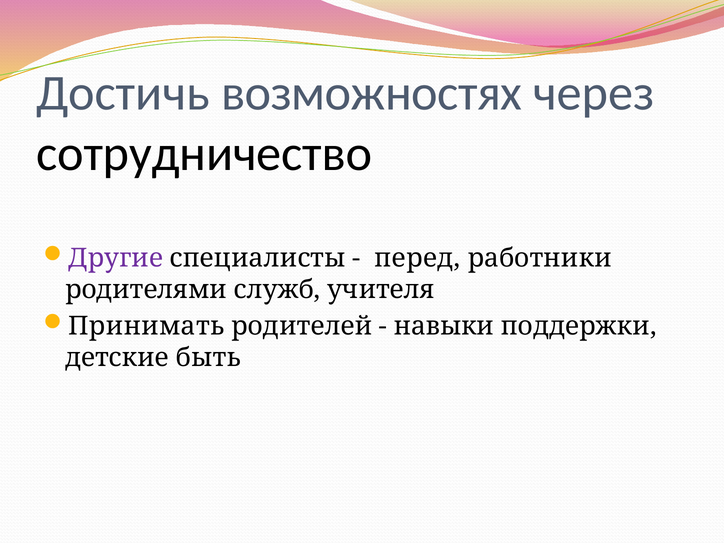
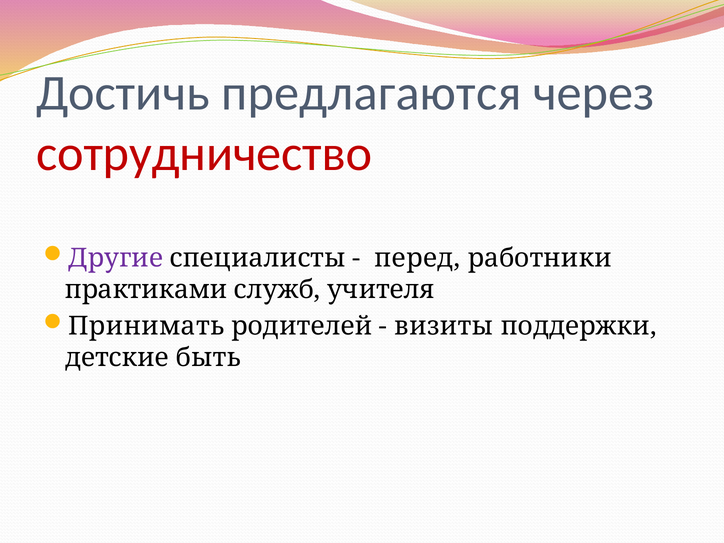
возможностях: возможностях -> предлагаются (371, 93)
сотрудничество colour: black -> red (204, 154)
родителями: родителями -> практиками (146, 290)
навыки: навыки -> визиты (444, 326)
